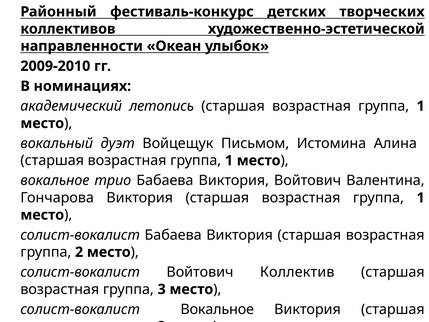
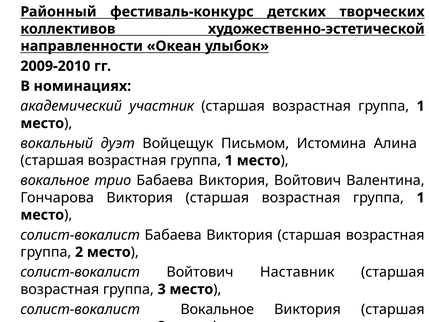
летопись: летопись -> участник (162, 106)
Коллектив: Коллектив -> Наставник (297, 272)
